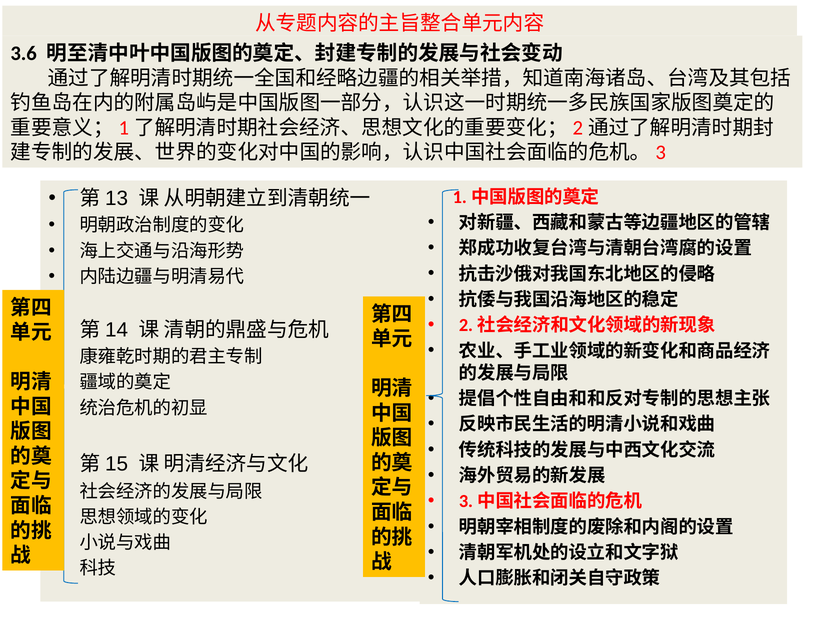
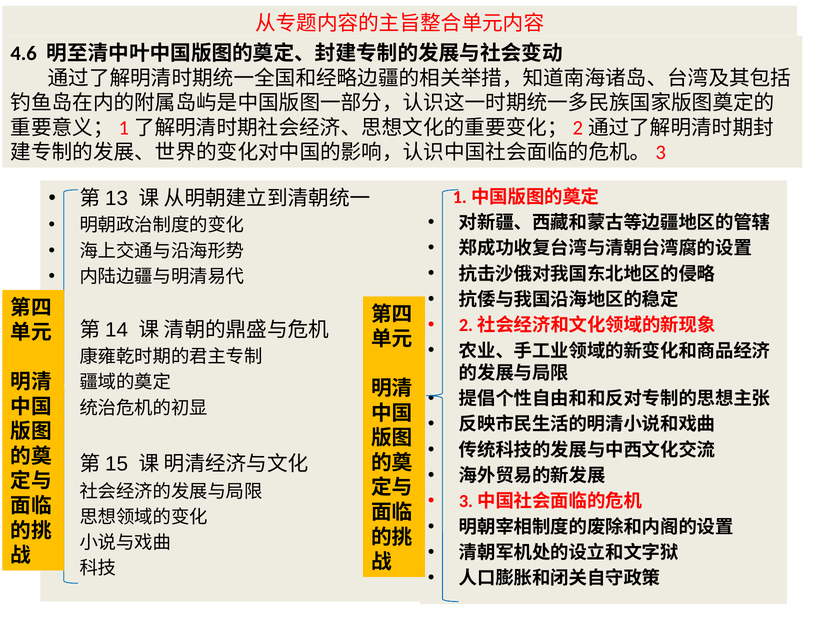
3.6: 3.6 -> 4.6 (24, 54)
